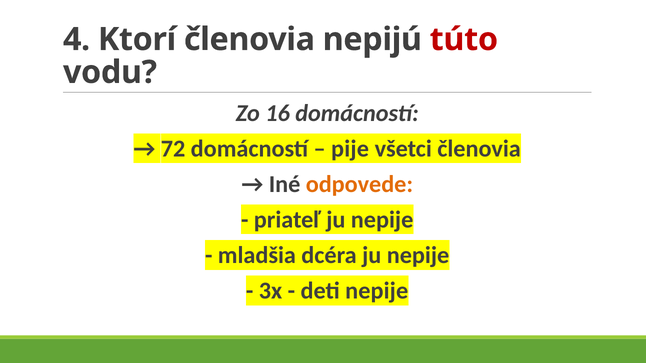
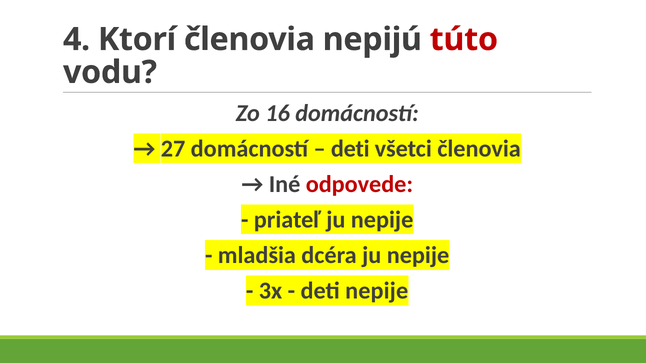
72: 72 -> 27 (173, 149)
pije: pije -> deti (350, 149)
odpovede colour: orange -> red (359, 184)
